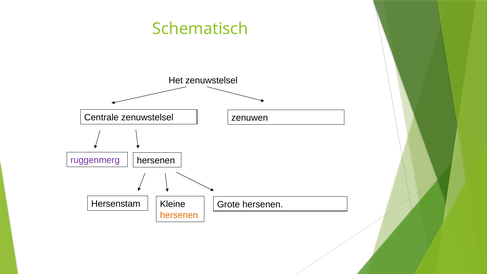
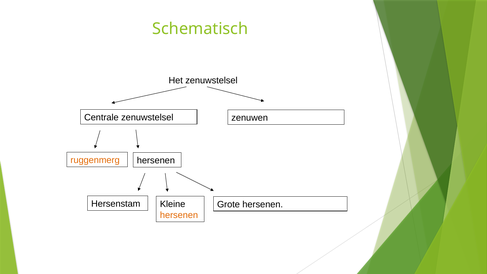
ruggenmerg colour: purple -> orange (95, 160)
